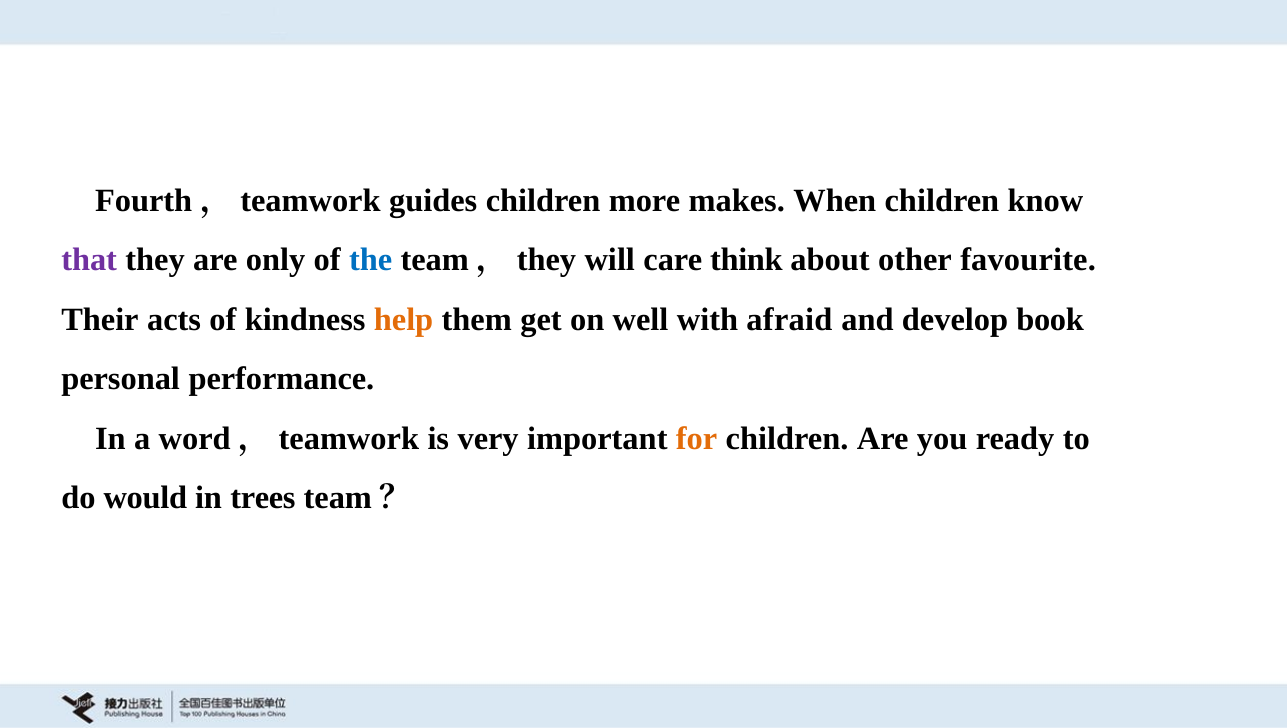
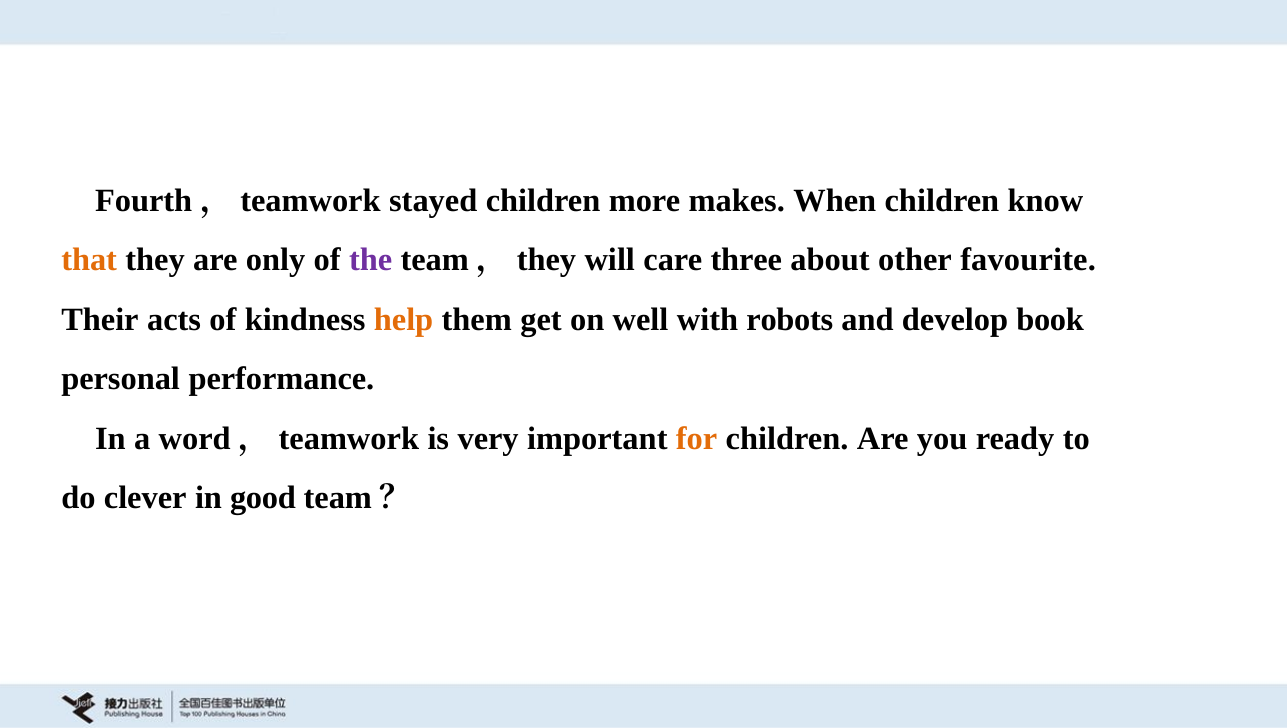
guides: guides -> stayed (433, 200)
that colour: purple -> orange (89, 260)
the colour: blue -> purple (371, 260)
think: think -> three (746, 260)
afraid: afraid -> robots (790, 319)
would: would -> clever (145, 498)
trees: trees -> good (263, 498)
